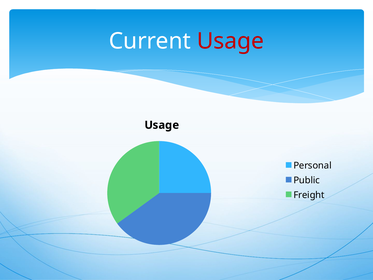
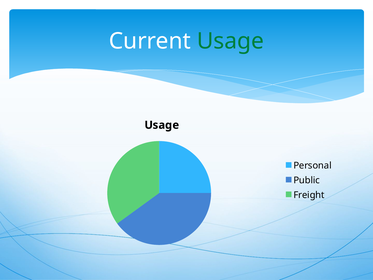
Usage colour: red -> green (230, 41)
